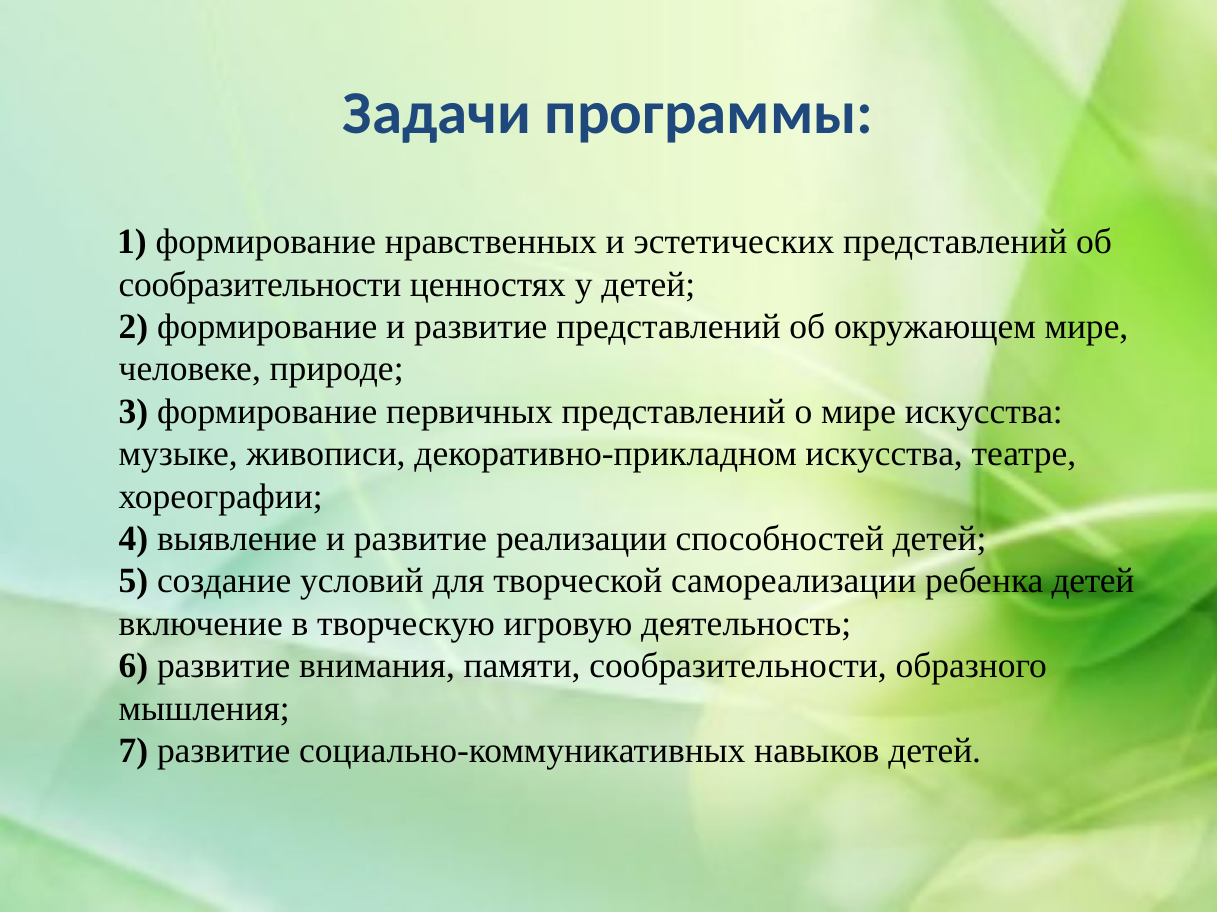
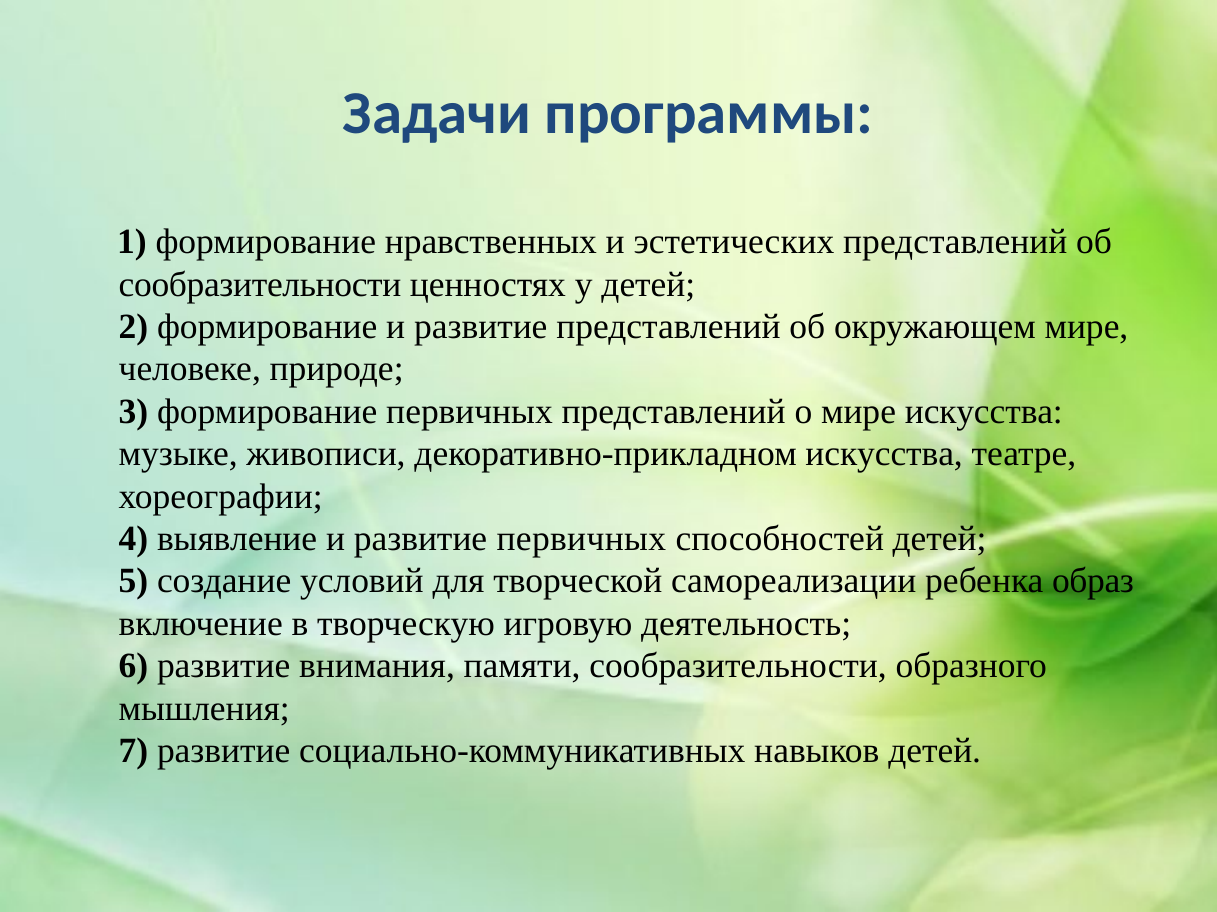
развитие реализации: реализации -> первичных (581, 539)
ребенка детей: детей -> образ (1093, 582)
